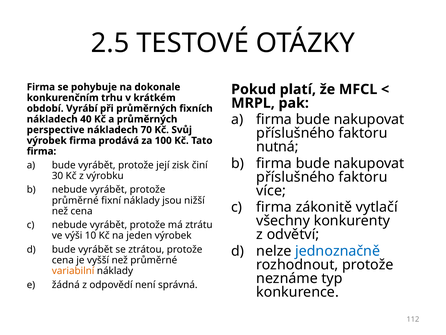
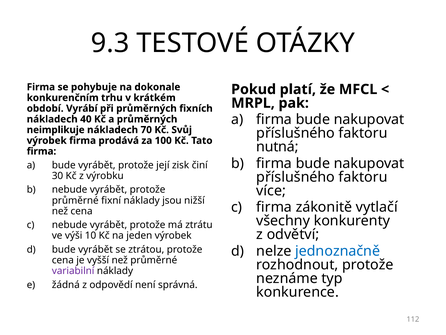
2.5: 2.5 -> 9.3 (110, 43)
perspective: perspective -> neimplikuje (56, 130)
variabilní colour: orange -> purple (73, 271)
